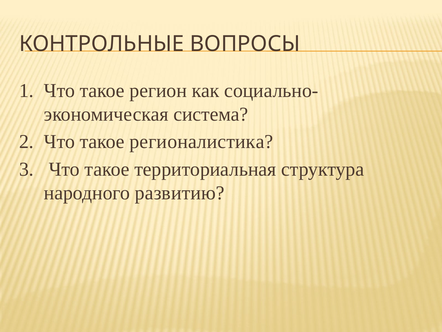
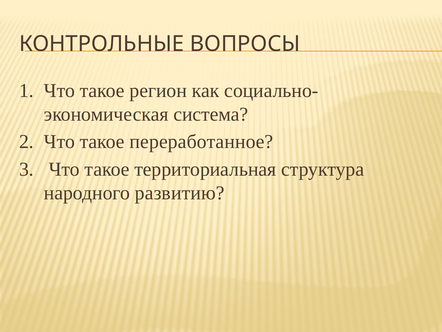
регионалистика: регионалистика -> переработанное (201, 142)
